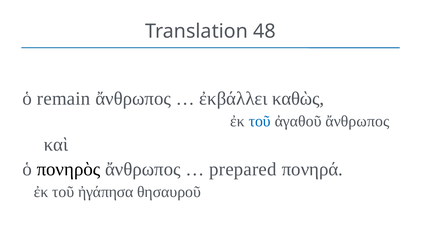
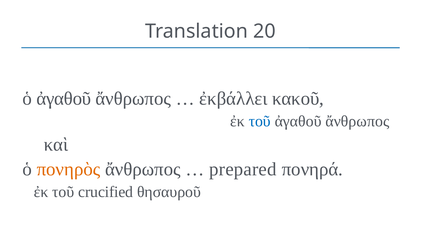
48: 48 -> 20 (264, 31)
ὁ remain: remain -> ἀγαθοῦ (64, 99)
καθὼς: καθὼς -> κακοῦ (298, 99)
πονηρὸς colour: black -> orange (69, 169)
ἠγάπησα: ἠγάπησα -> crucified (106, 192)
